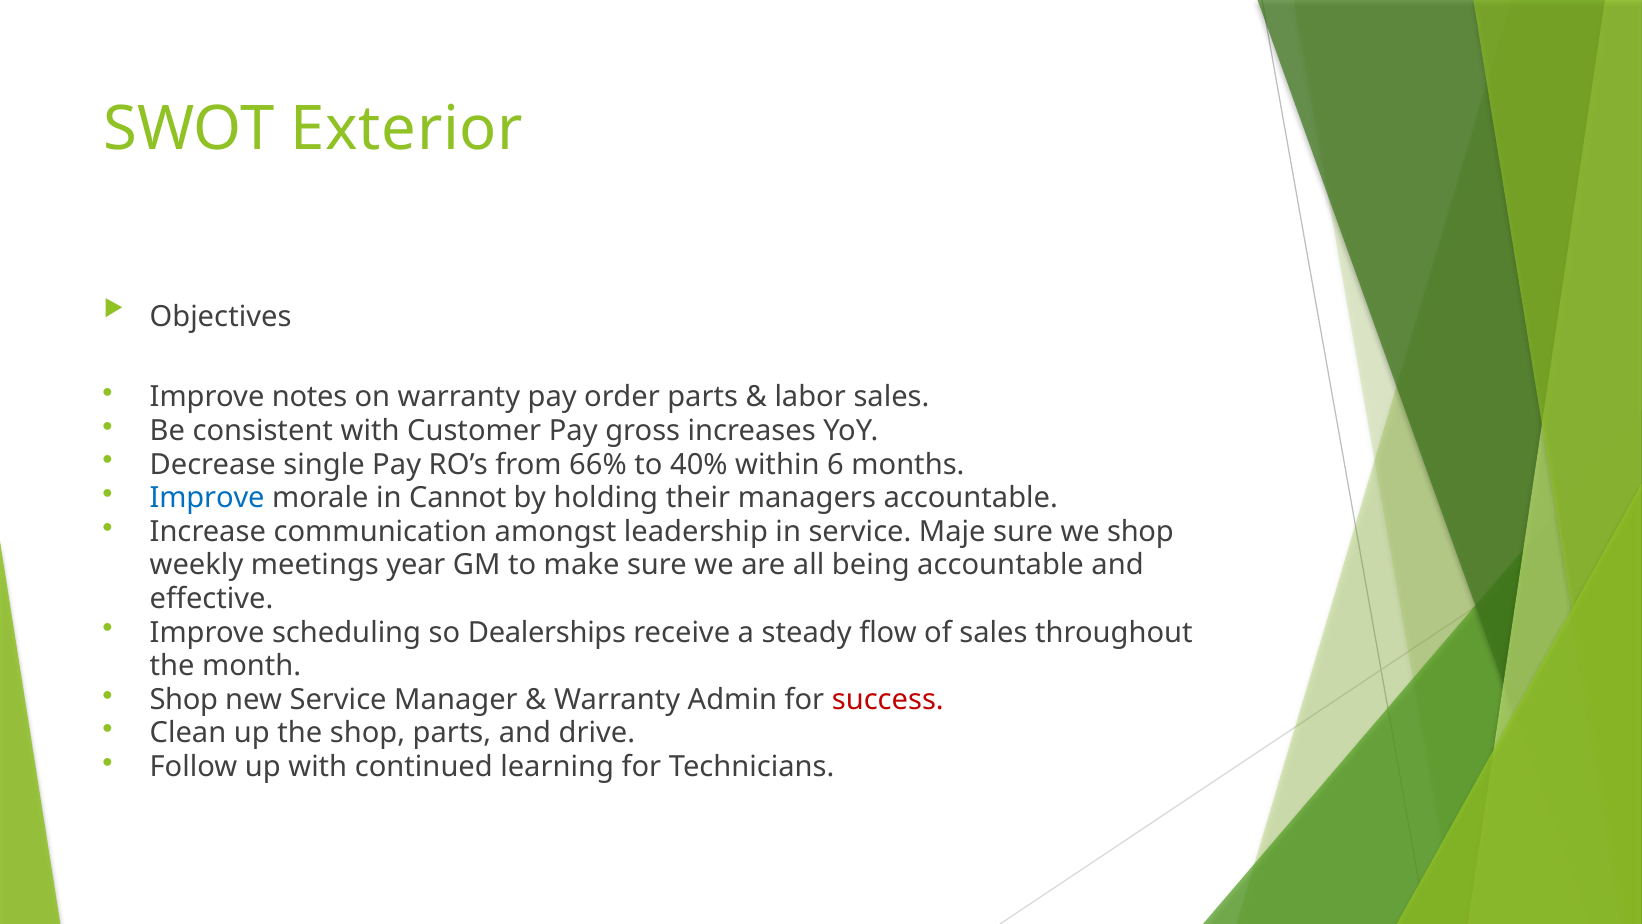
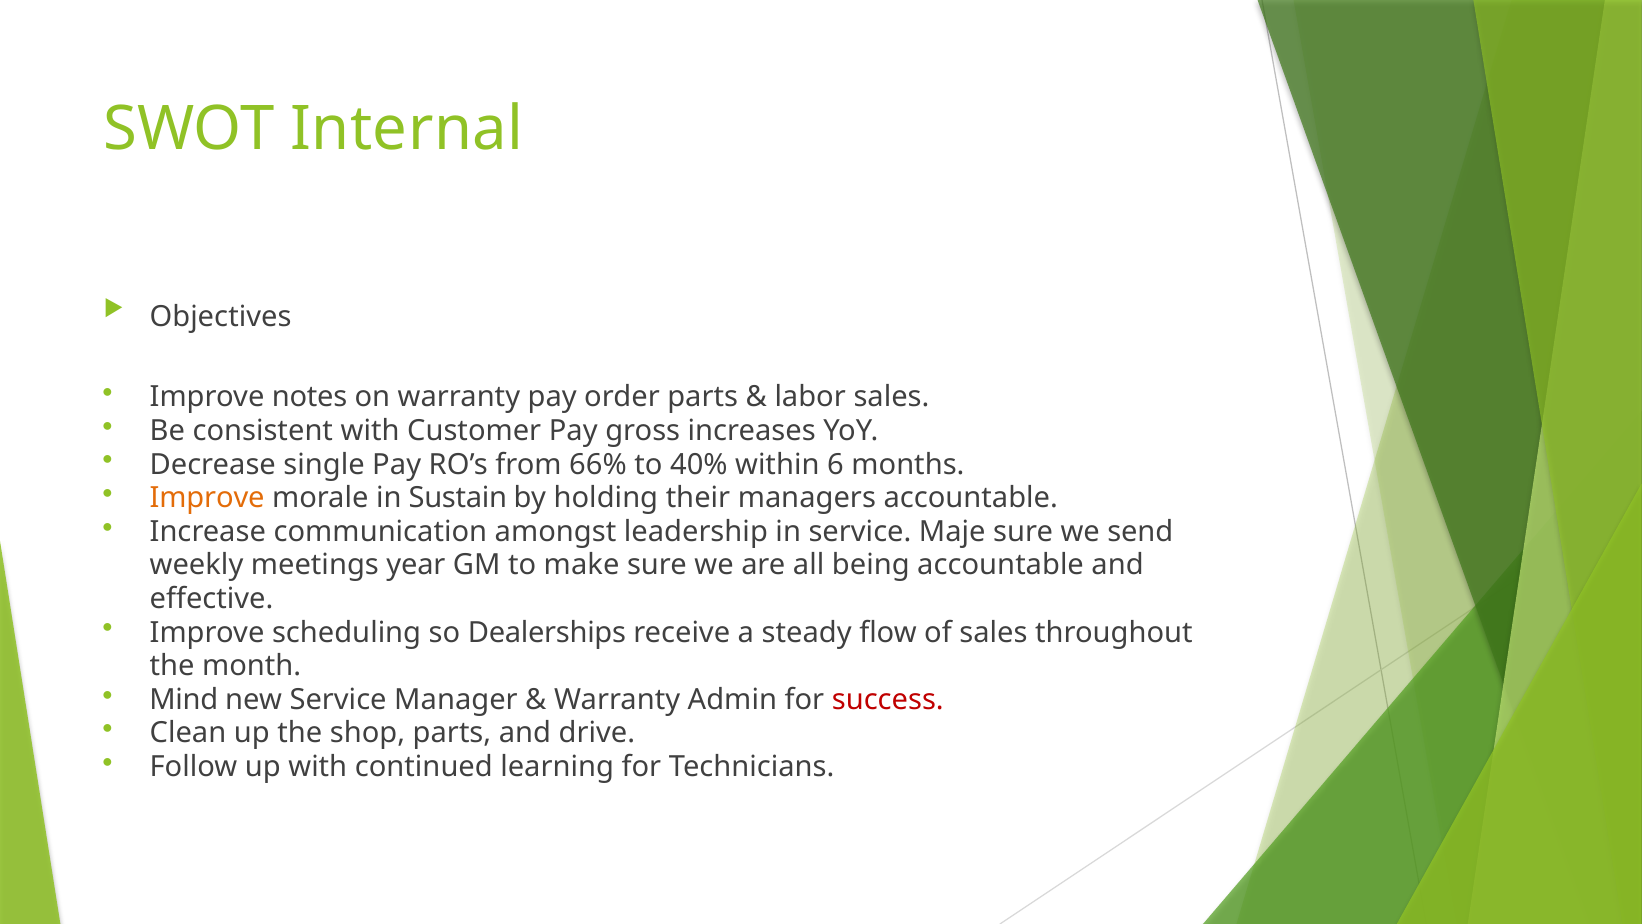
Exterior: Exterior -> Internal (407, 129)
Improve colour: blue -> orange (207, 498)
Cannot: Cannot -> Sustain (458, 498)
we shop: shop -> send (1140, 531)
Shop: Shop -> Mind (184, 699)
